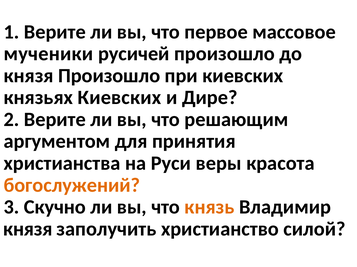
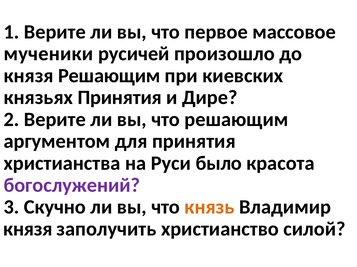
князя Произошло: Произошло -> Решающим (109, 76)
князьях Киевских: Киевских -> Принятия (120, 98)
веры: веры -> было (219, 164)
богослужений colour: orange -> purple (72, 186)
